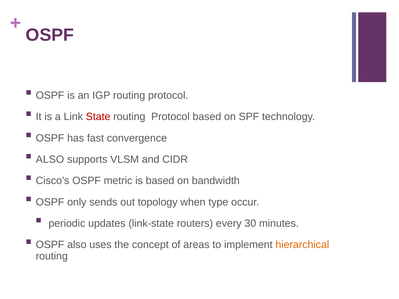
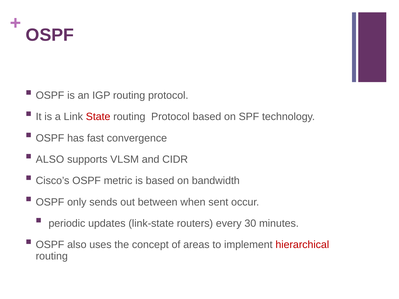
topology: topology -> between (158, 202)
type: type -> sent (218, 202)
hierarchical colour: orange -> red (302, 245)
